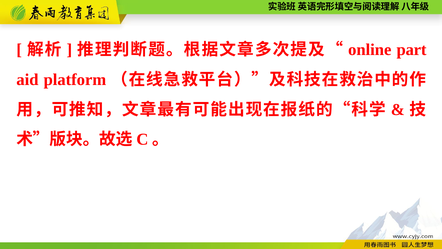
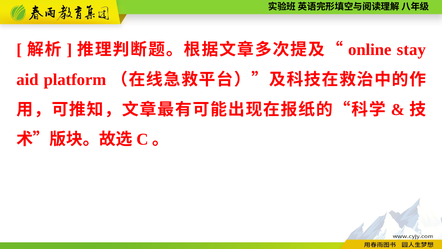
part: part -> stay (411, 50)
